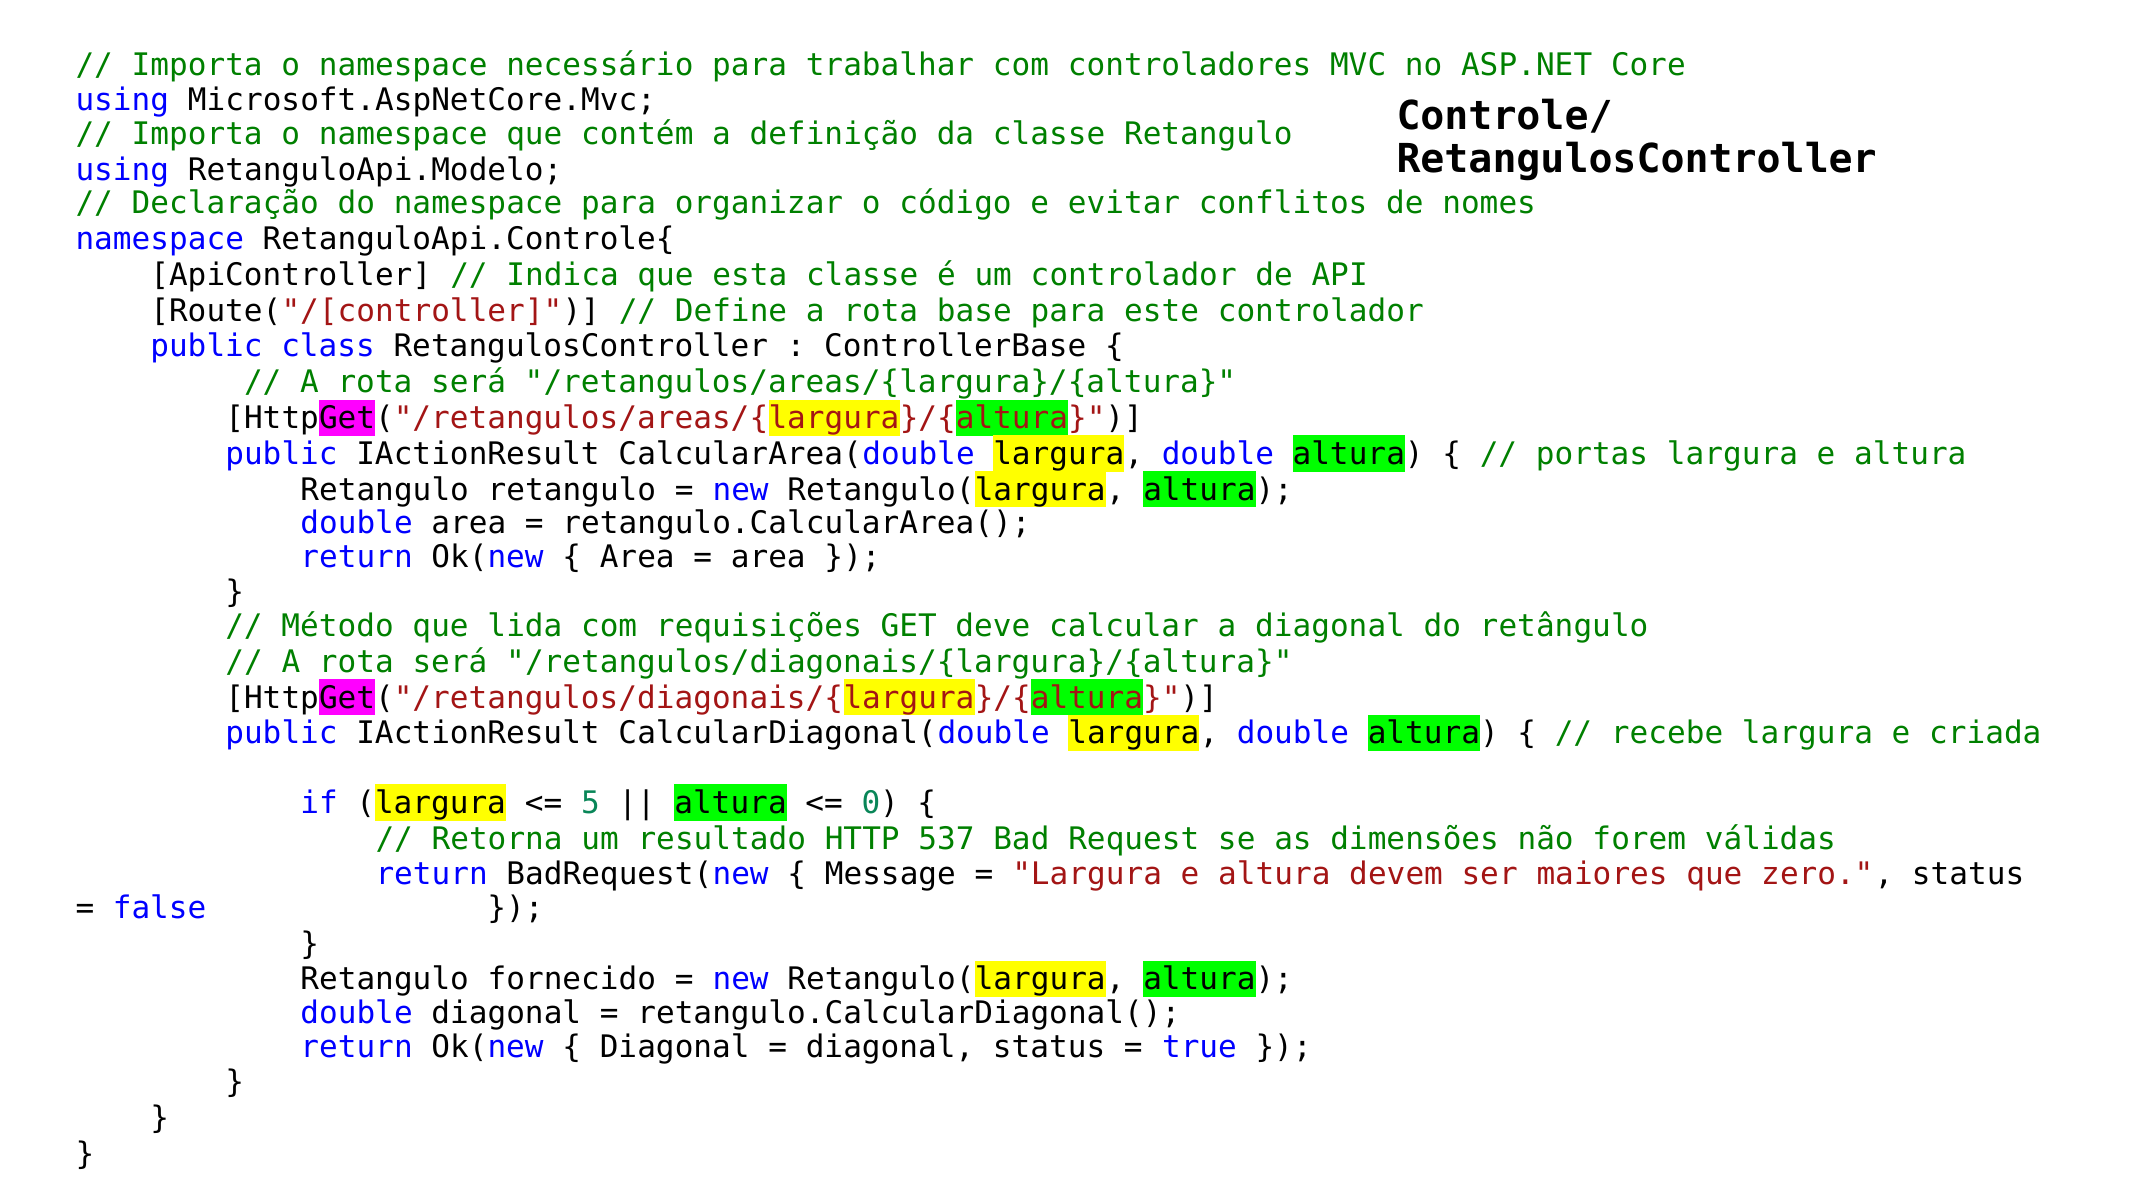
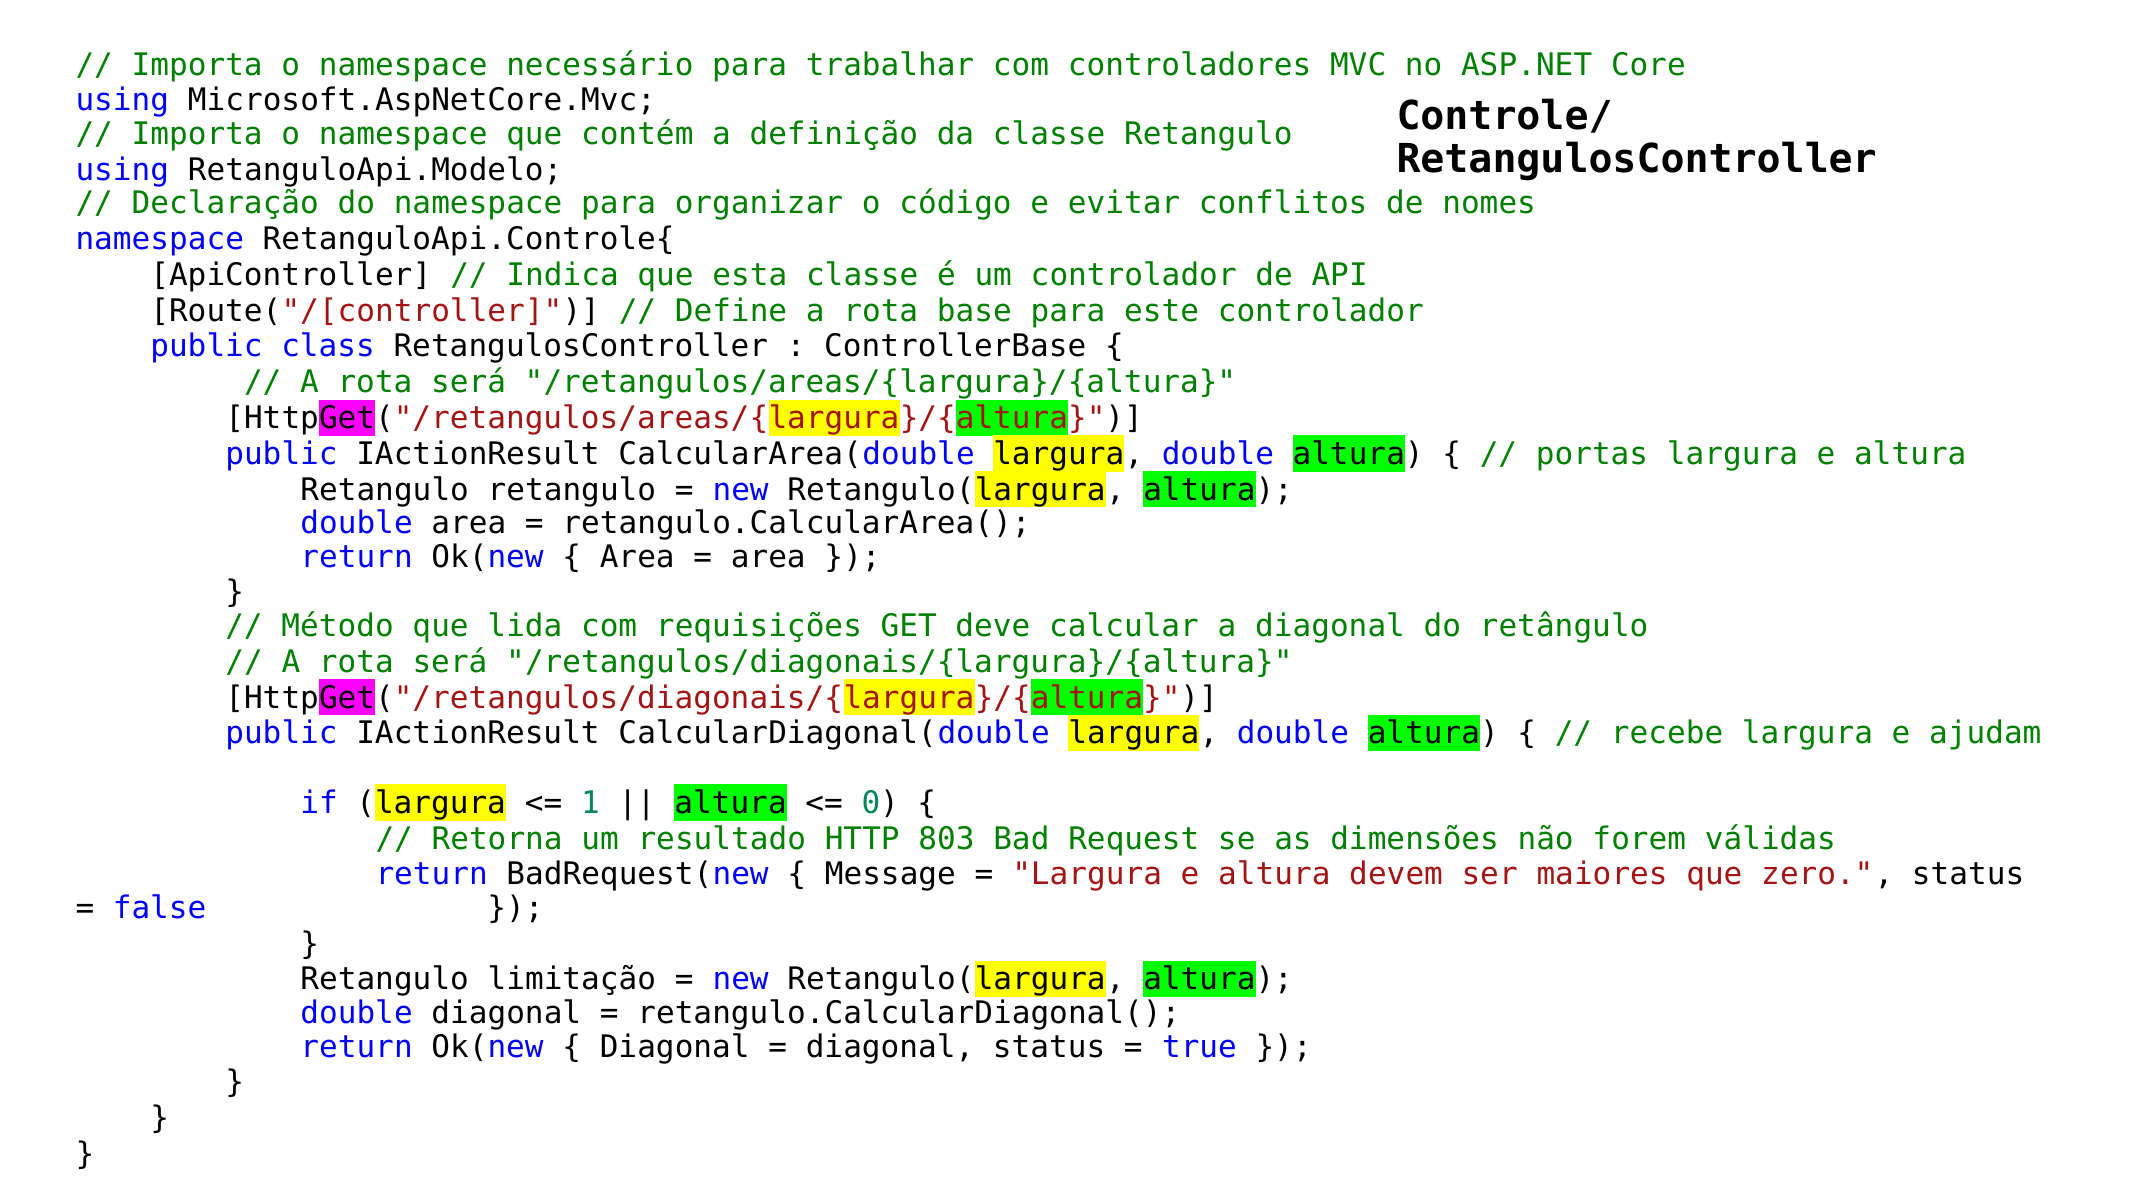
criada: criada -> ajudam (1985, 733)
5: 5 -> 1 (590, 803)
537: 537 -> 803 (946, 838)
fornecido: fornecido -> limitação (572, 979)
